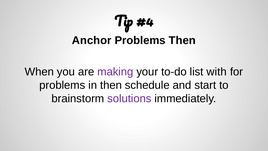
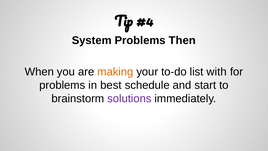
Anchor: Anchor -> System (92, 40)
making colour: purple -> orange (115, 72)
in then: then -> best (111, 85)
